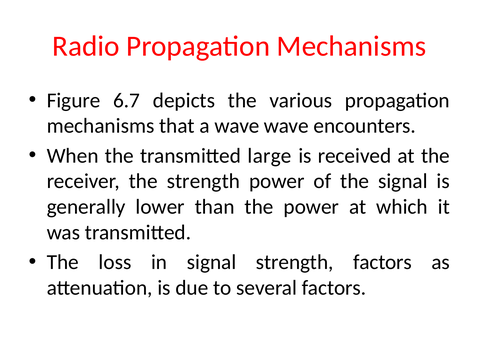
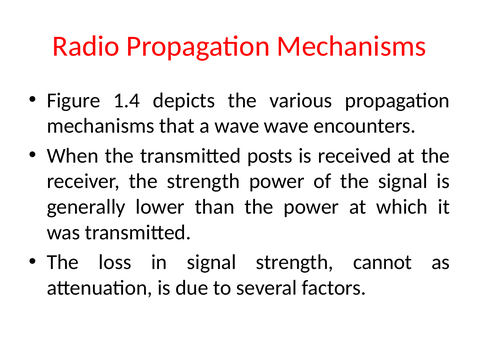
6.7: 6.7 -> 1.4 (127, 100)
large: large -> posts (270, 156)
strength factors: factors -> cannot (383, 262)
